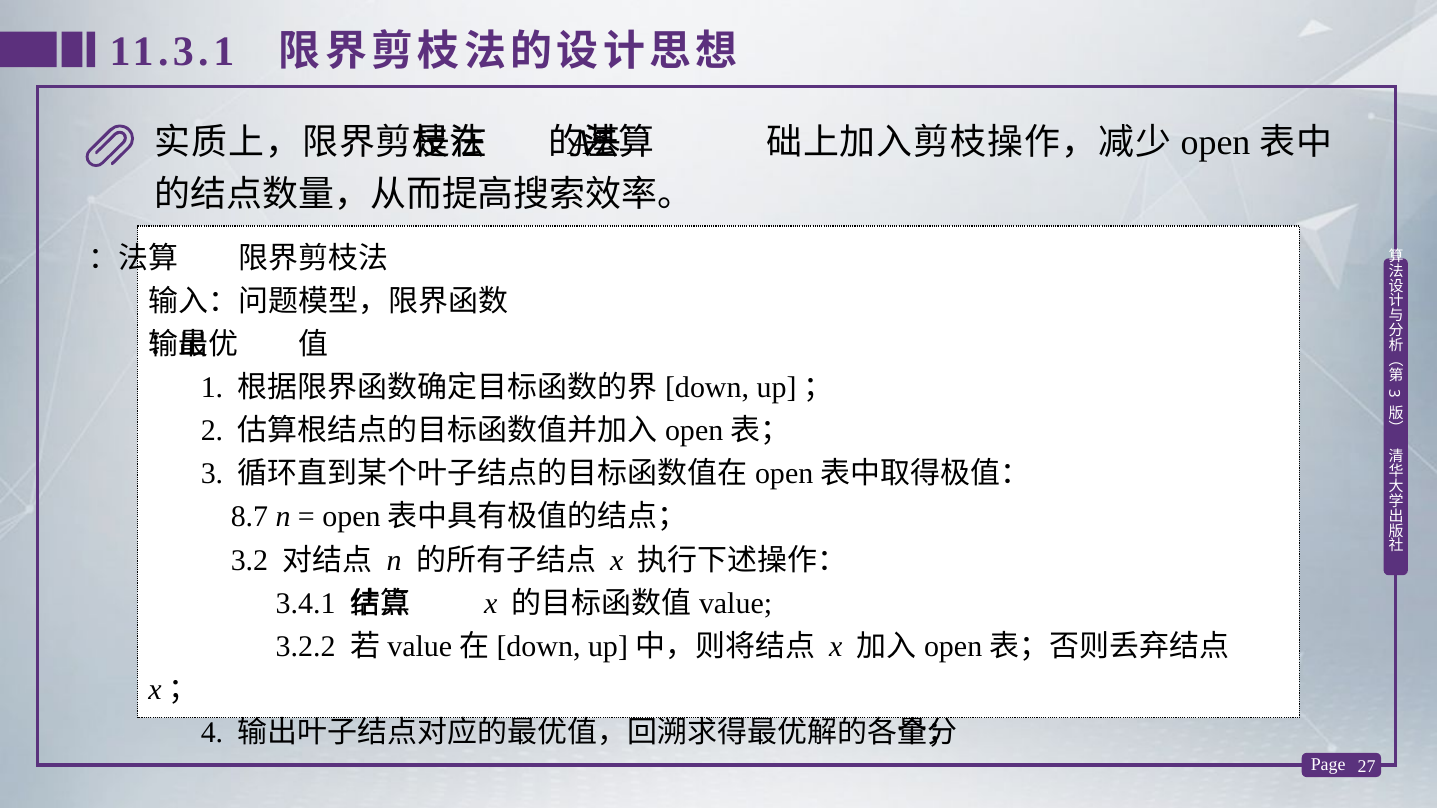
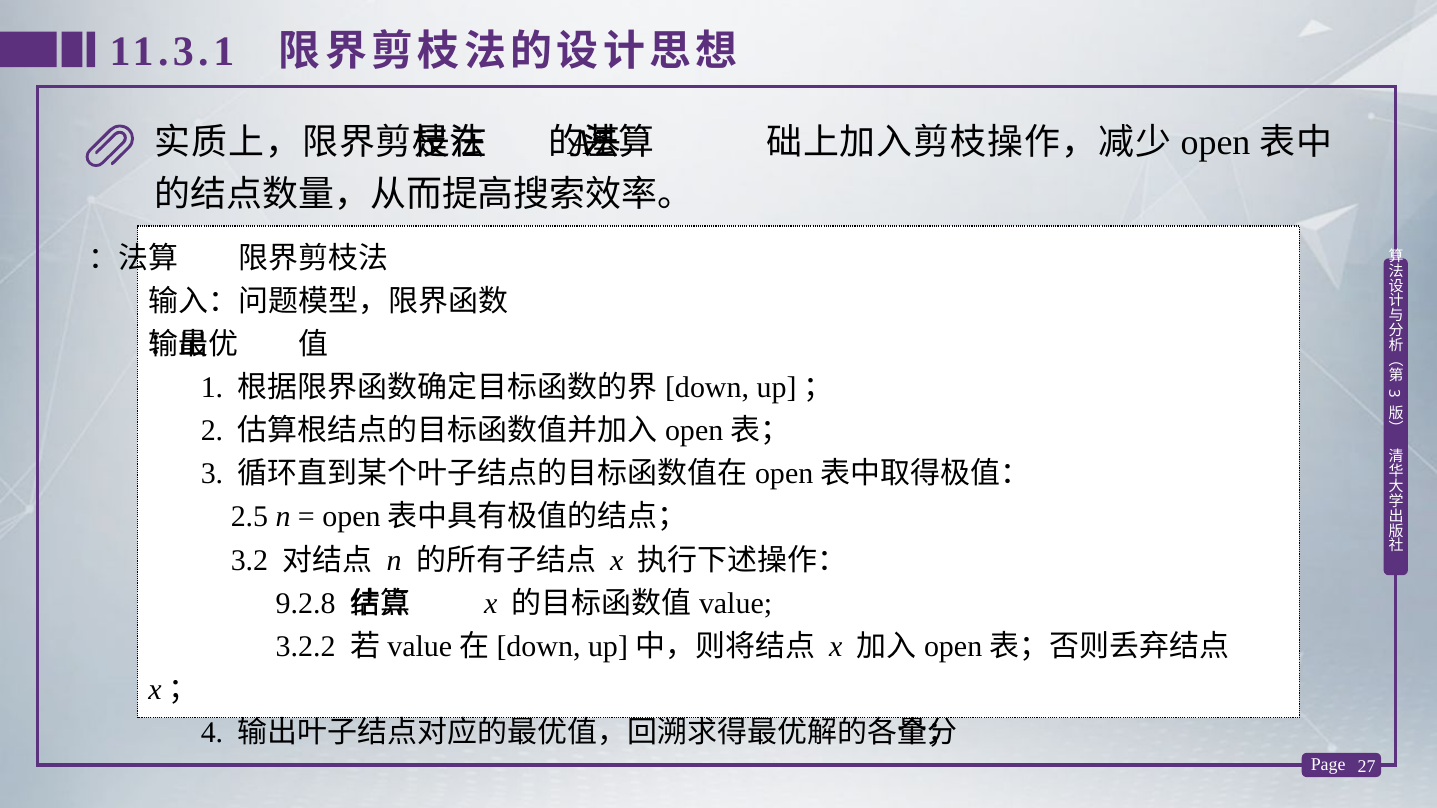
8.7: 8.7 -> 2.5 (249, 517)
3.4.1: 3.4.1 -> 9.2.8 (306, 603)
